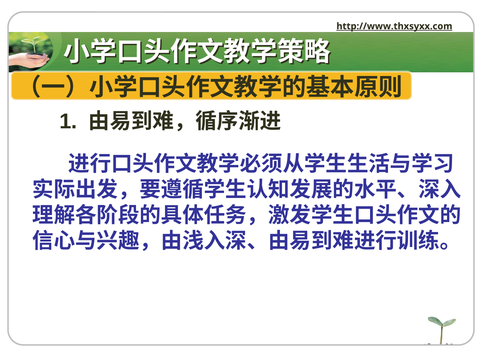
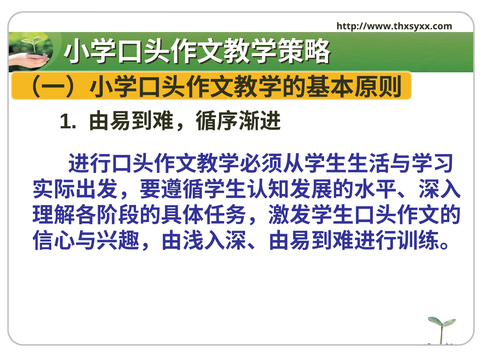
http://www.thxsyxx.com underline: present -> none (394, 26)
